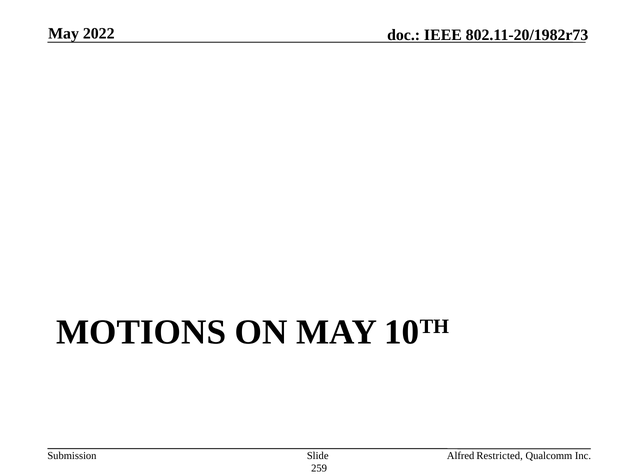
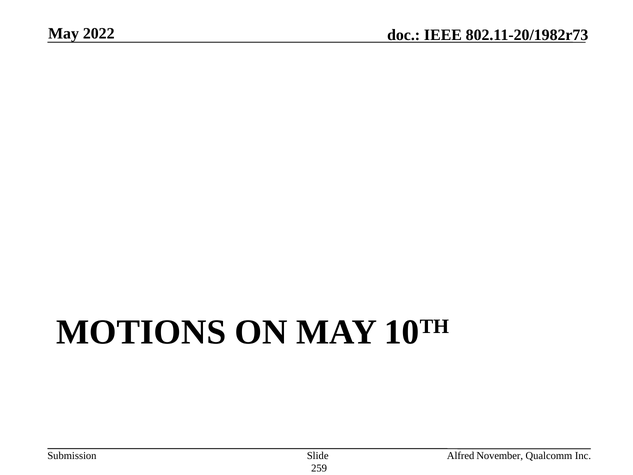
Restricted: Restricted -> November (500, 455)
